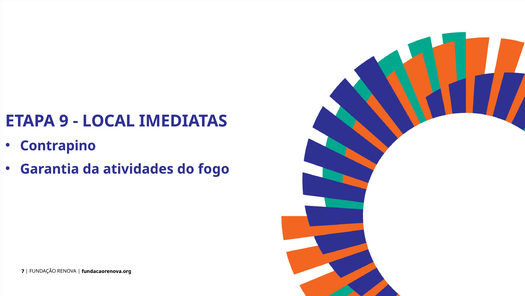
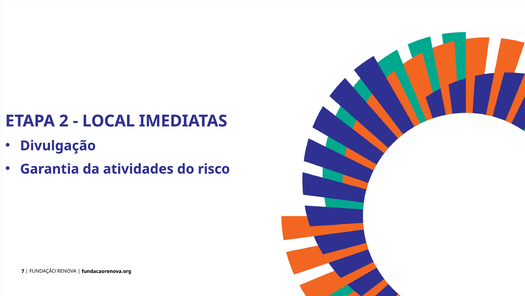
9: 9 -> 2 (64, 121)
Contrapino: Contrapino -> Divulgação (58, 145)
fogo: fogo -> risco (214, 169)
